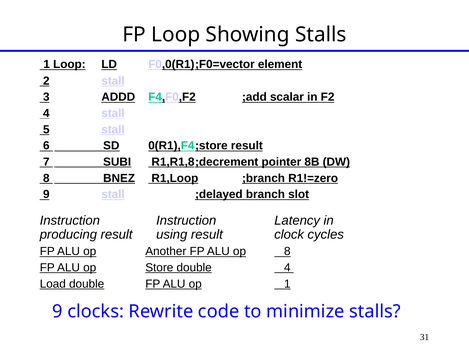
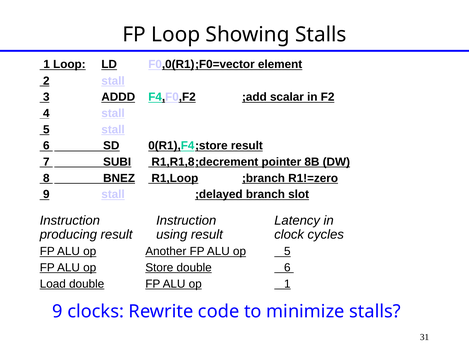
op 8: 8 -> 5 (287, 251)
double 4: 4 -> 6 (287, 267)
